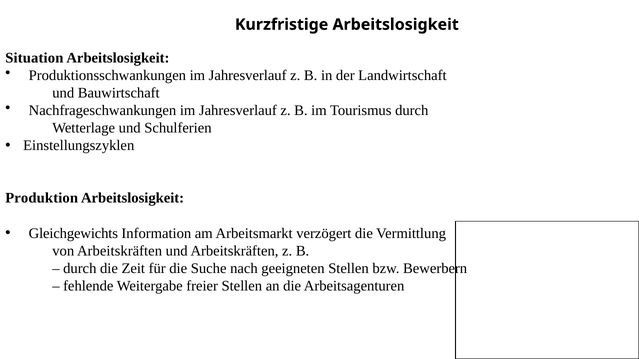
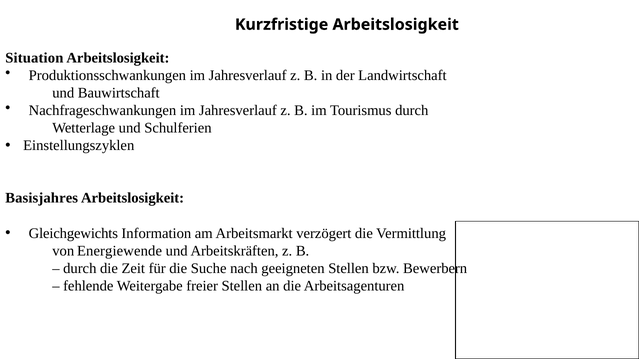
Produktion: Produktion -> Basisjahres (42, 198)
von Arbeitskräften: Arbeitskräften -> Energiewende (120, 251)
